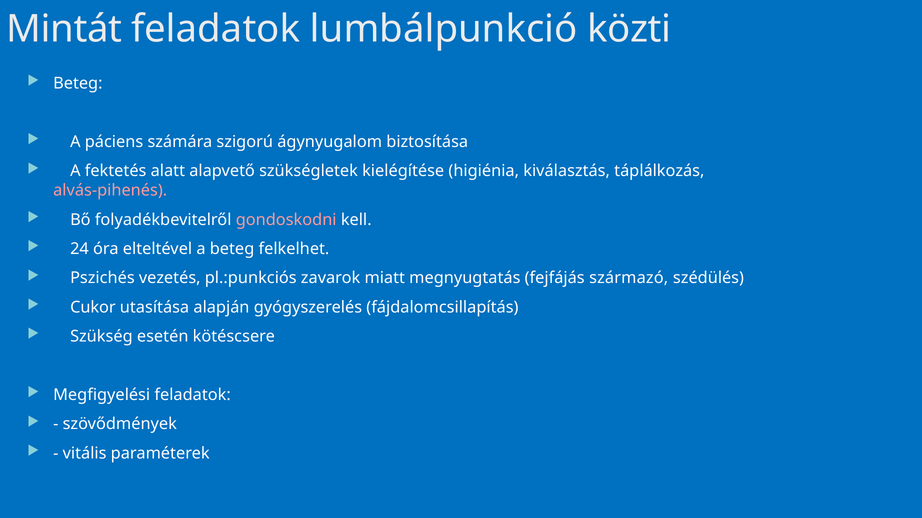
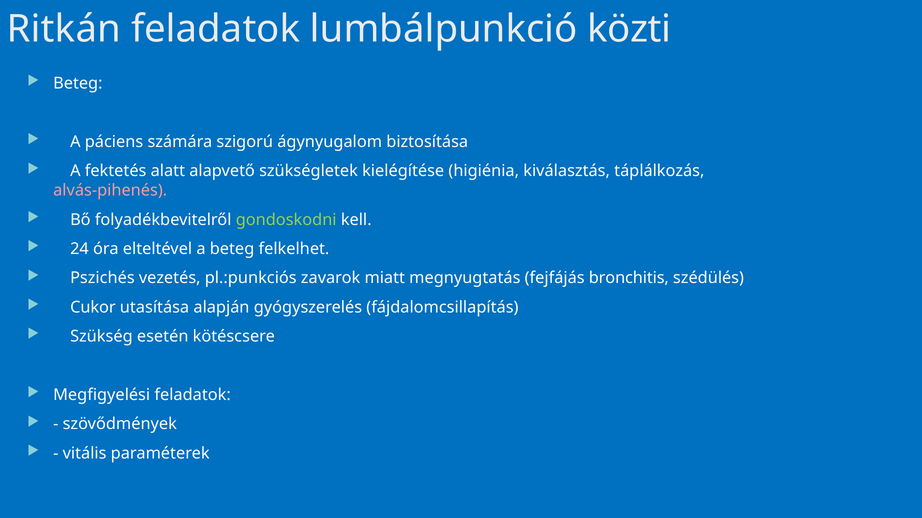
Mintát: Mintát -> Ritkán (64, 29)
gondoskodni colour: pink -> light green (286, 220)
származó: származó -> bronchitis (629, 278)
